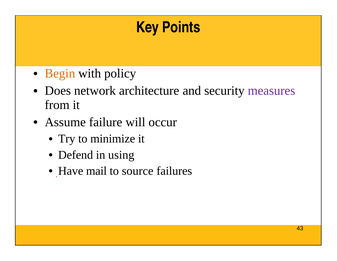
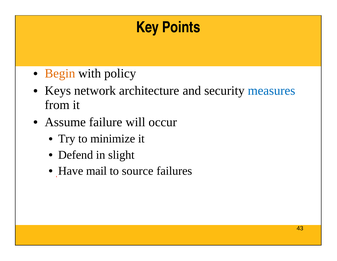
Does: Does -> Keys (58, 91)
measures colour: purple -> blue (272, 91)
using: using -> slight (121, 154)
